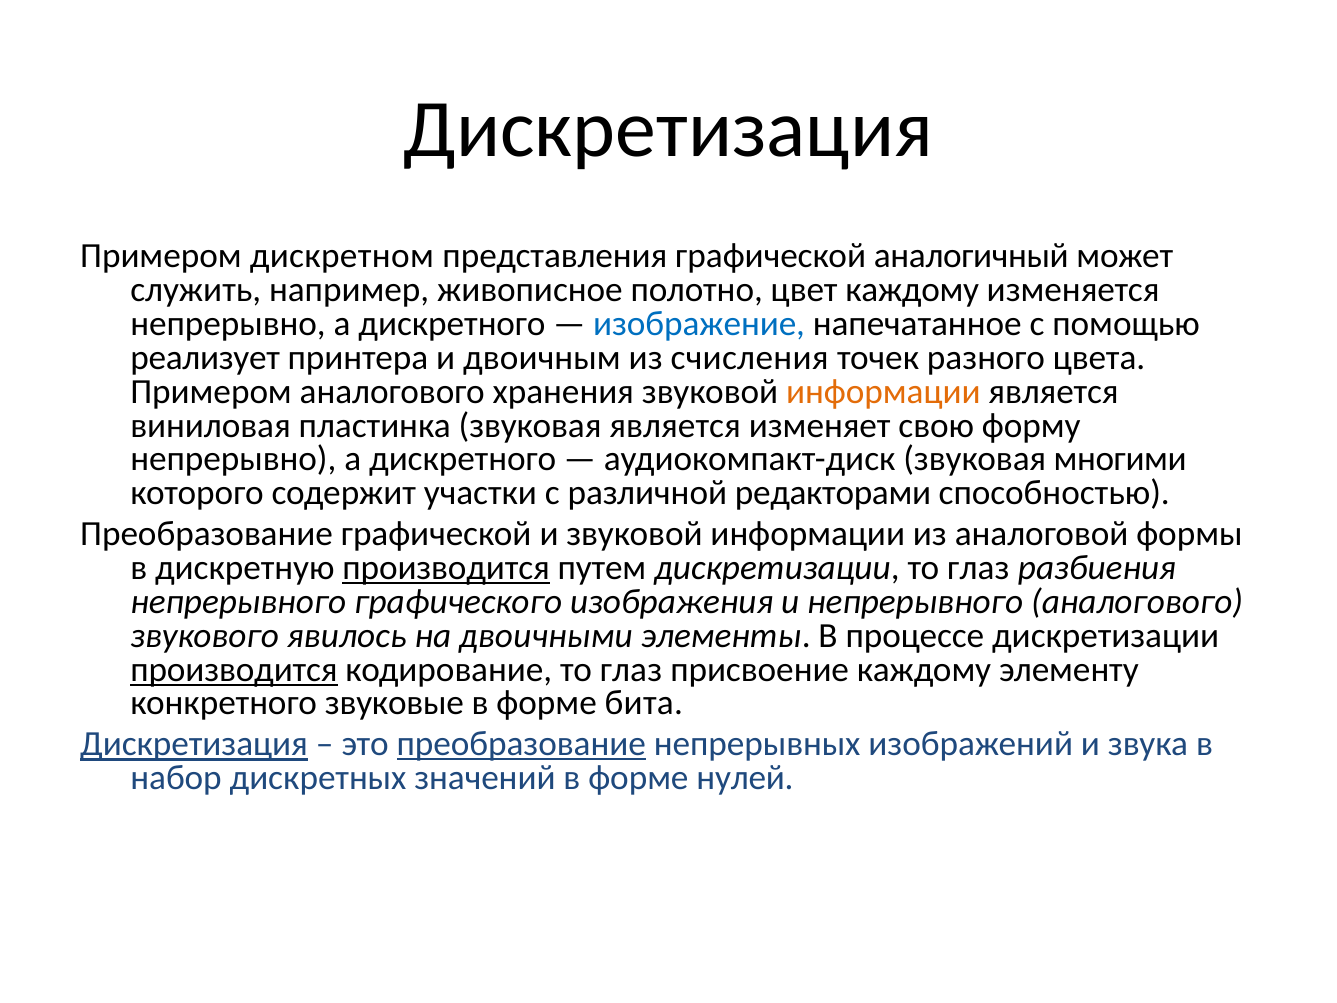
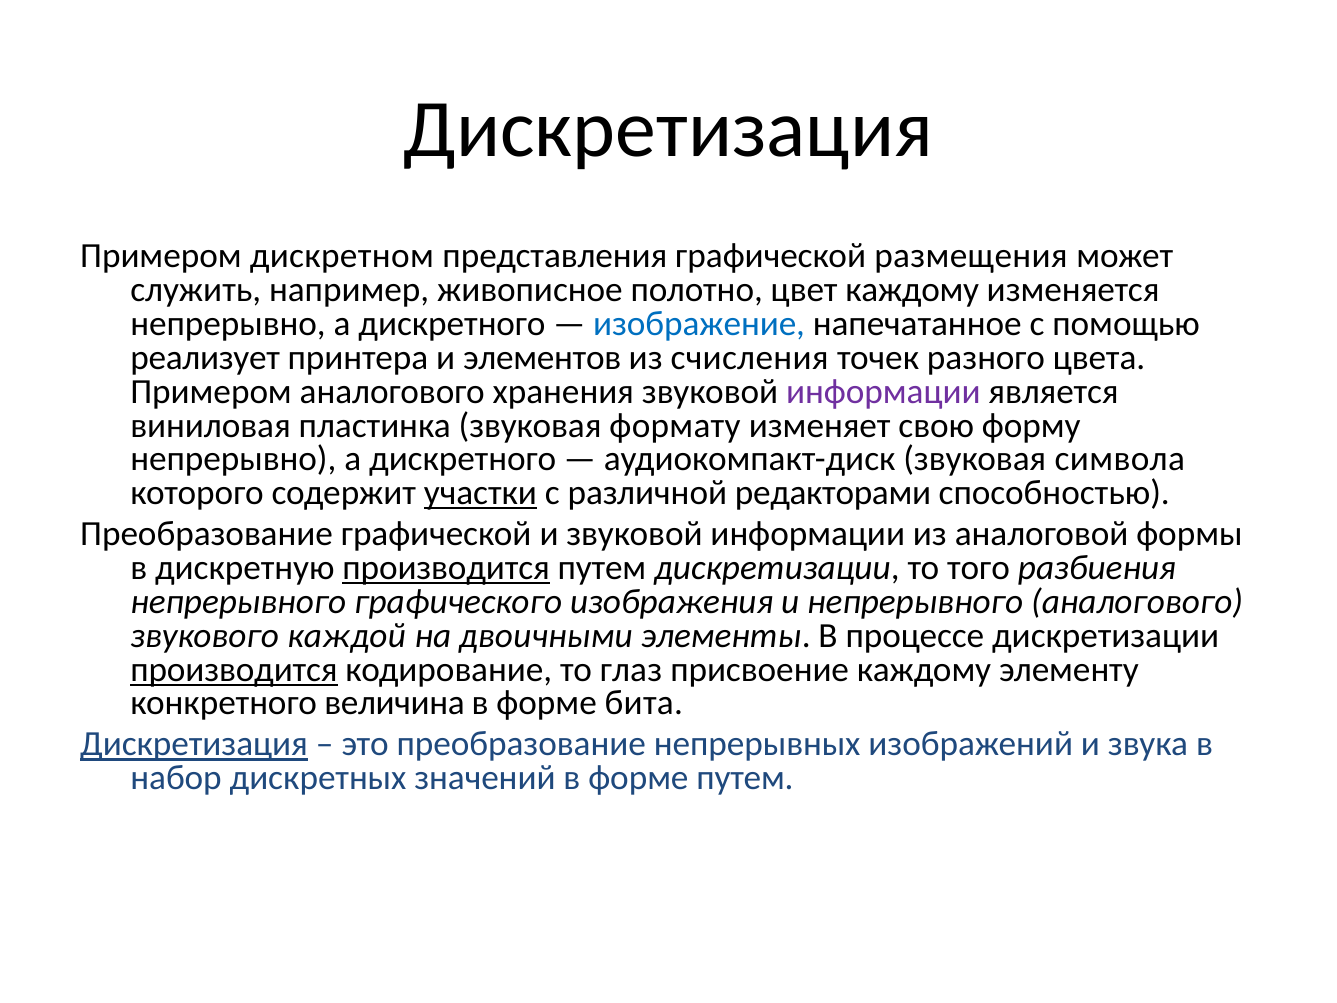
аналогичный: аналогичный -> размещения (971, 256)
двоичным: двоичным -> элементов (542, 358)
информации colour: orange -> purple (883, 392)
звуковая является: является -> формату (675, 425)
многими: многими -> символа (1120, 459)
участки underline: none -> present (480, 493)
дискретизации то глаз: глаз -> того (979, 568)
явилось: явилось -> каждой (347, 635)
звуковые: звуковые -> величина (395, 703)
преобразование underline: present -> none (521, 744)
форме нулей: нулей -> путем (745, 778)
